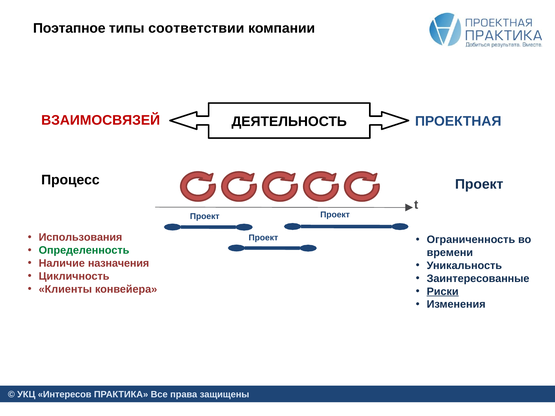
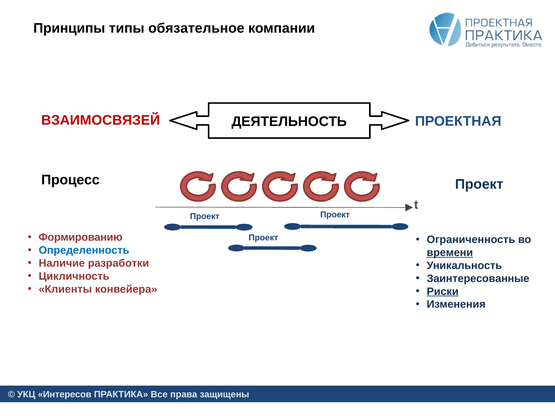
Поэтапное: Поэтапное -> Принципы (69, 28)
соответствии: соответствии -> обязательное (196, 28)
Использования: Использования -> Формированию (81, 238)
Определенность colour: green -> blue (84, 251)
времени underline: none -> present (450, 253)
назначения: назначения -> разработки (119, 263)
